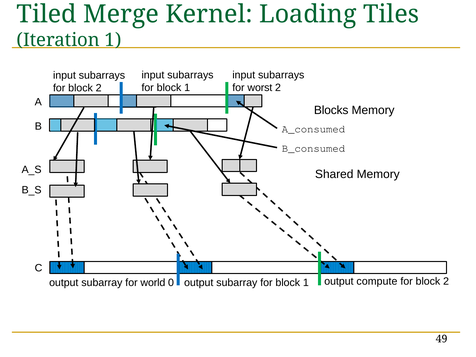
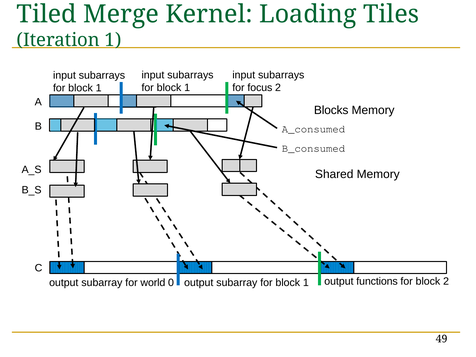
worst: worst -> focus (260, 88)
2: 2 -> 1 (99, 88)
compute: compute -> functions (377, 281)
